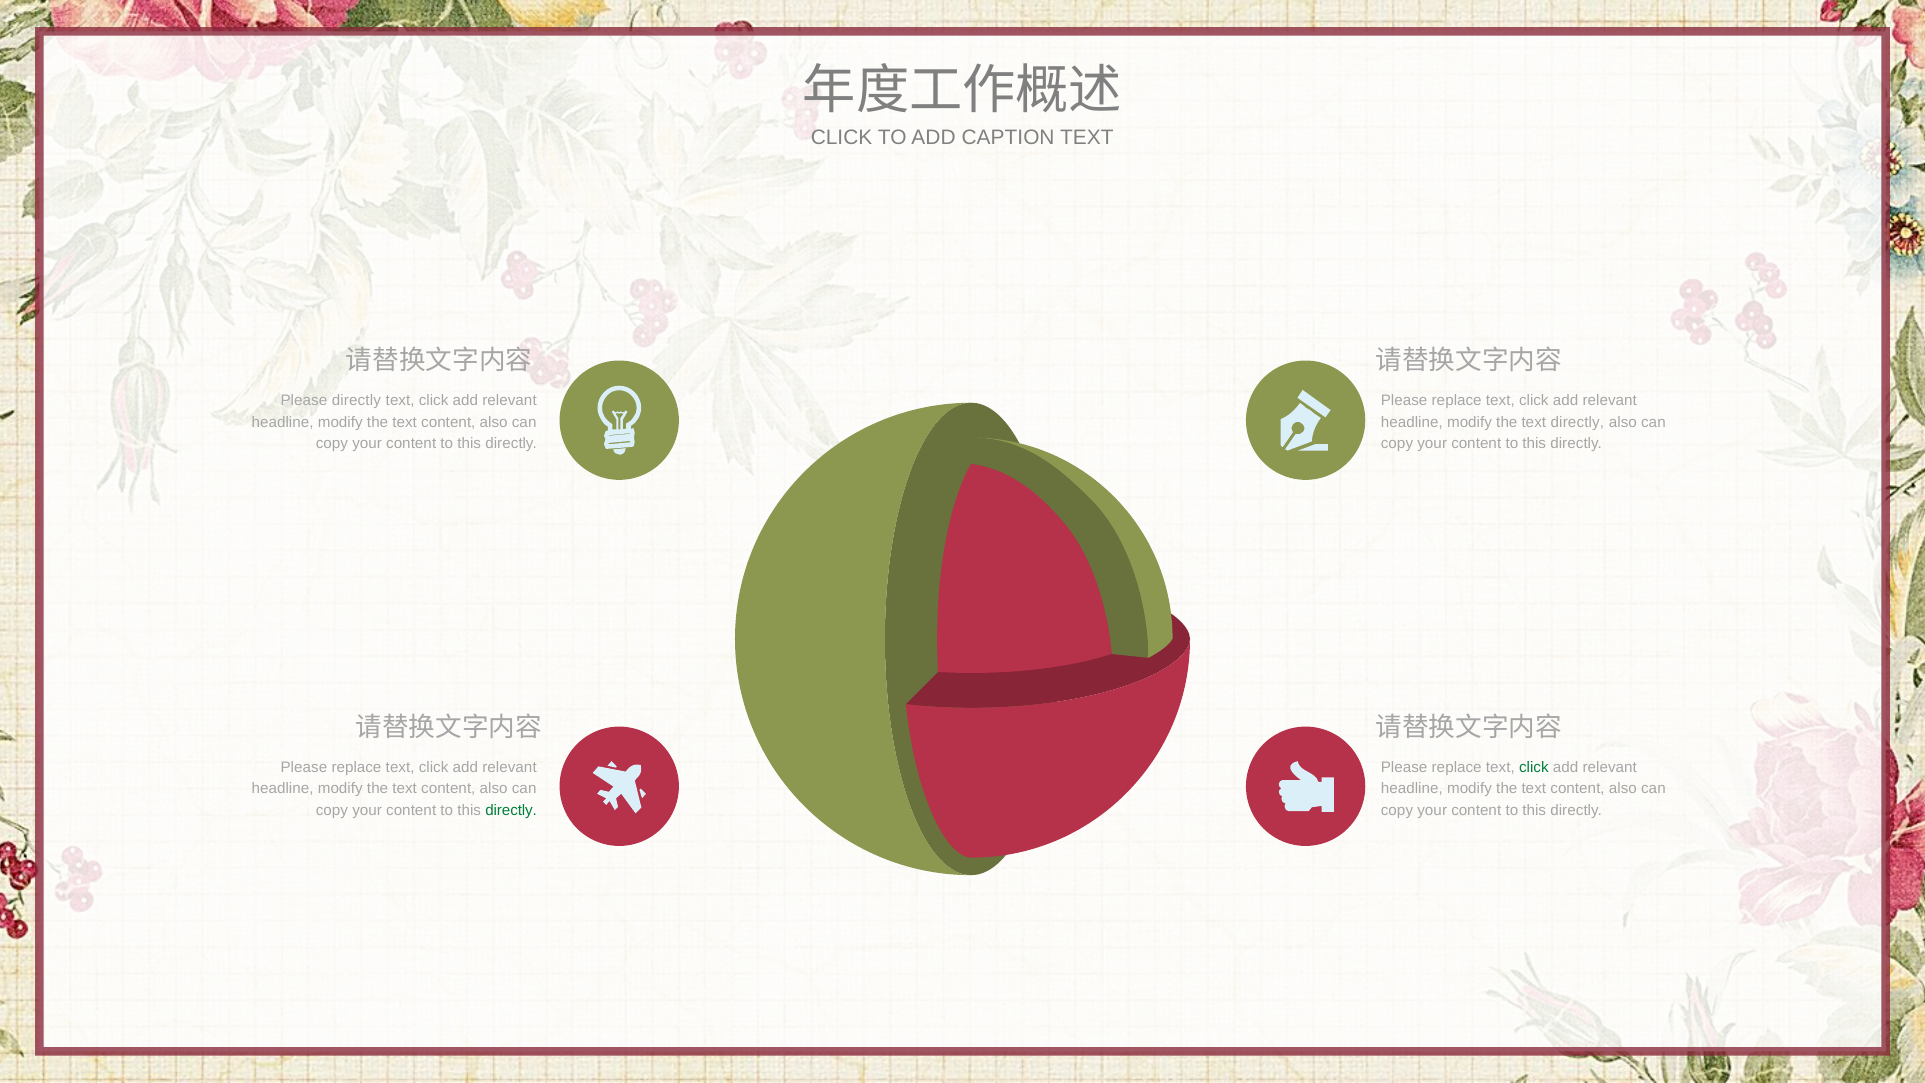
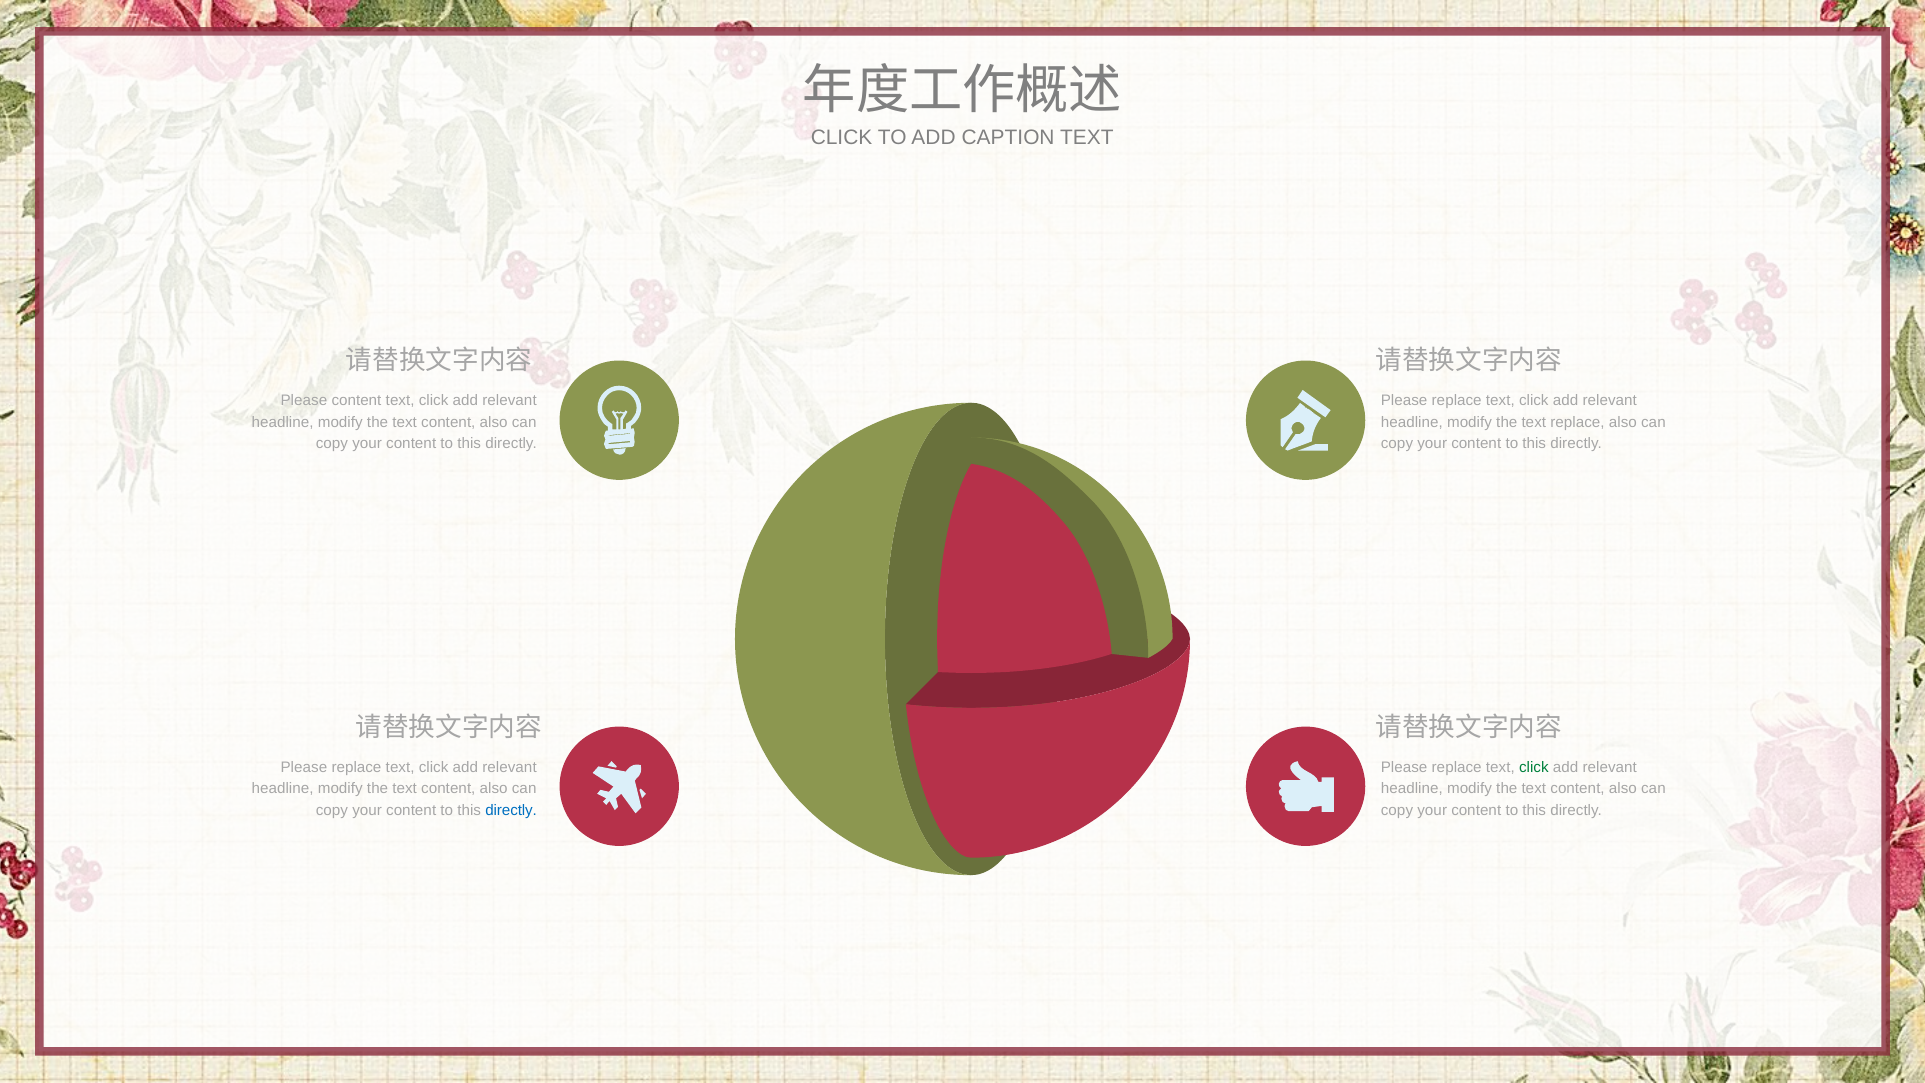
Please directly: directly -> content (356, 400)
text directly: directly -> replace (1577, 422)
directly colour: green -> blue (511, 810)
